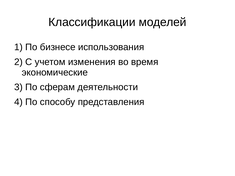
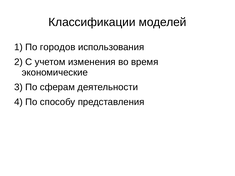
бизнесе: бизнесе -> городов (58, 47)
